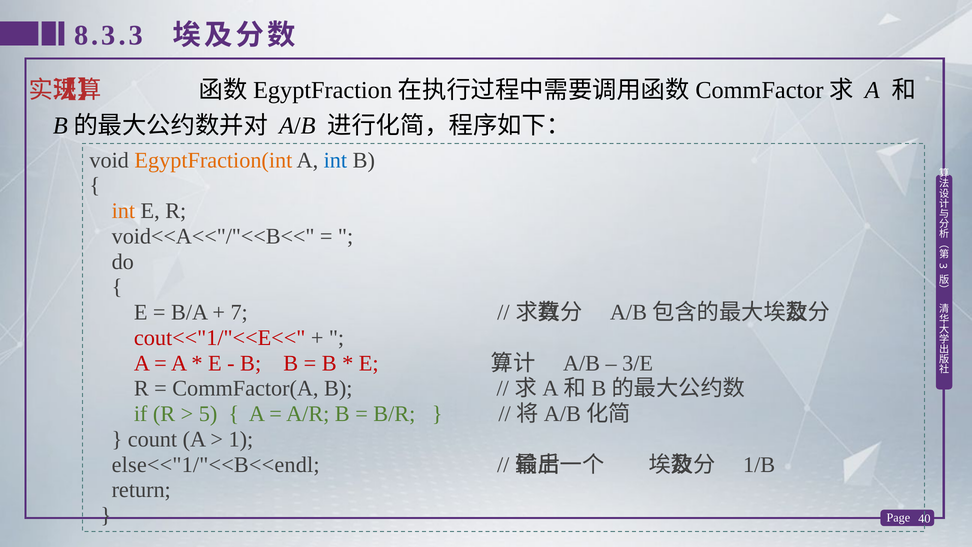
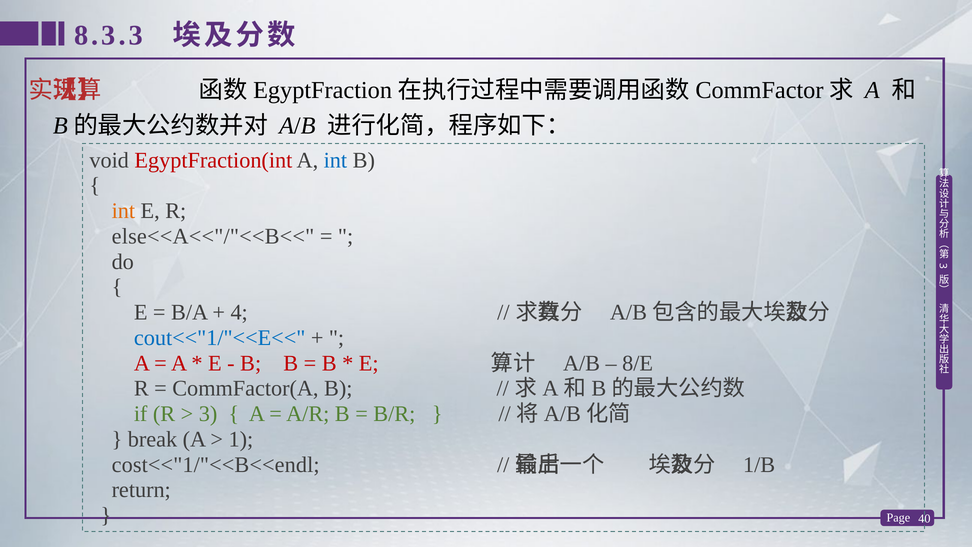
EgyptFraction(int colour: orange -> red (213, 160)
void<<A<<"/"<<B<<: void<<A<<"/"<<B<< -> else<<A<<"/"<<B<< (213, 236)
7: 7 -> 4 (239, 312)
cout<<"1/"<<E<< colour: red -> blue (220, 338)
3/E: 3/E -> 8/E (638, 363)
5: 5 -> 3 (208, 414)
count: count -> break (152, 439)
else<<"1/"<<B<<endl: else<<"1/"<<B<<endl -> cost<<"1/"<<B<<endl (216, 465)
